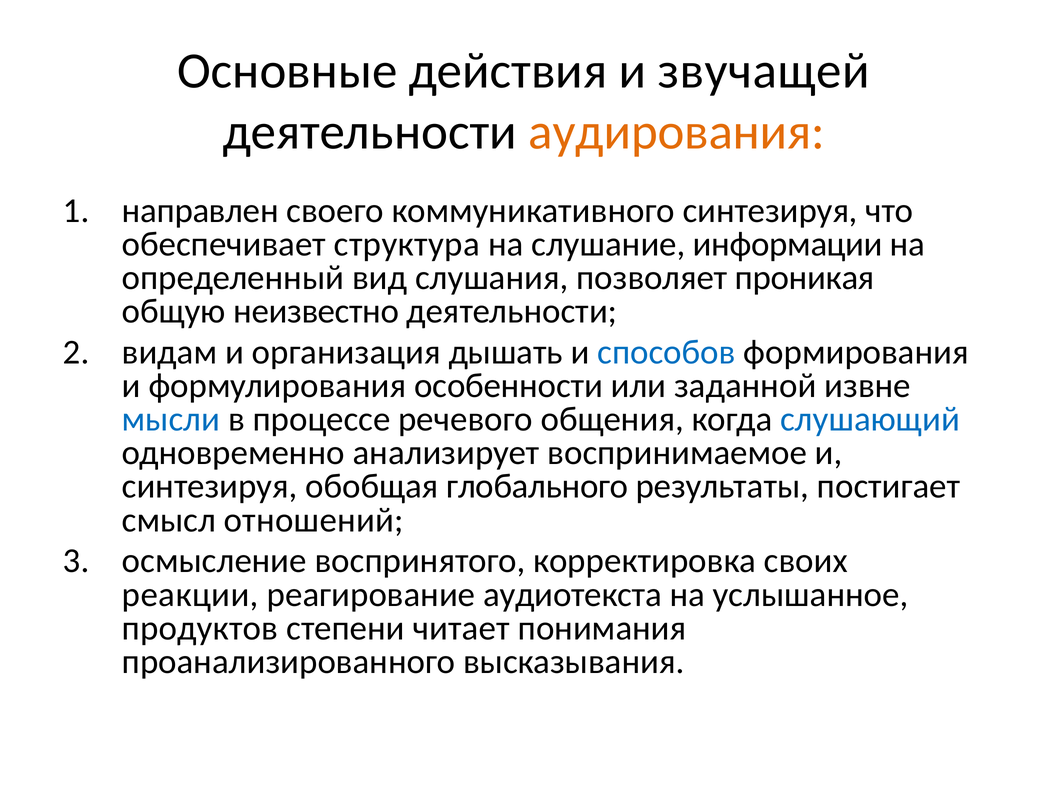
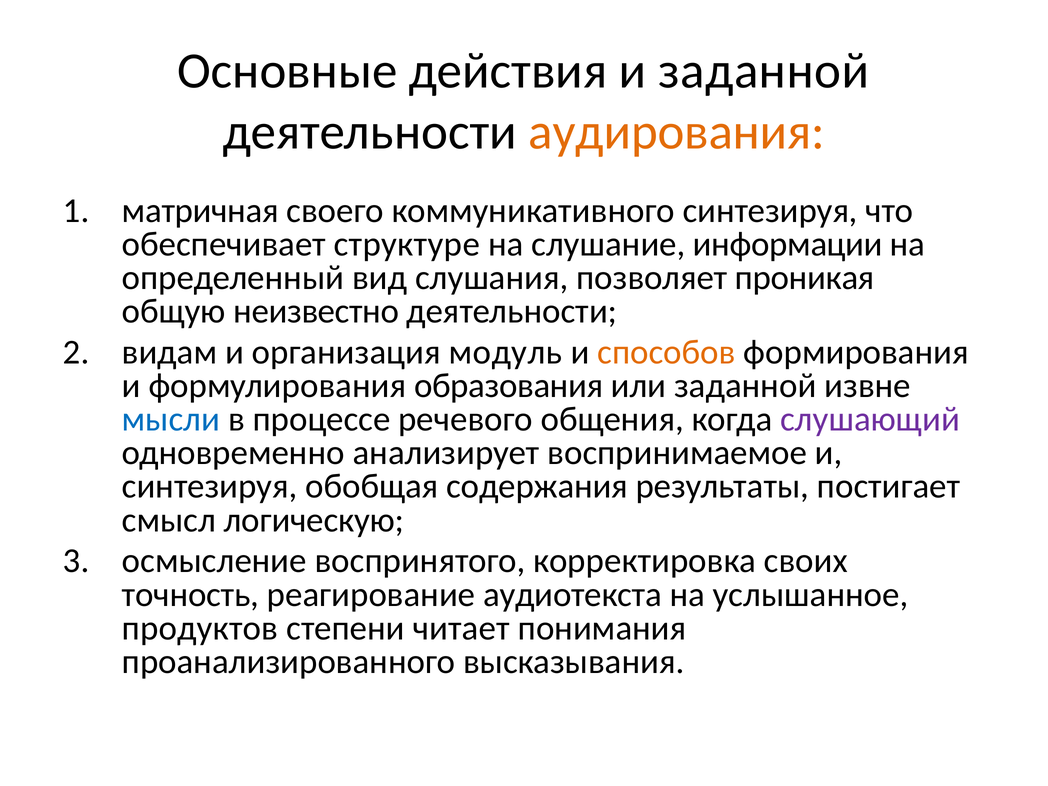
и звучащей: звучащей -> заданной (764, 71)
направлен: направлен -> матричная (200, 211)
структура: структура -> структуре (407, 244)
дышать: дышать -> модуль (505, 352)
способов colour: blue -> orange (666, 352)
особенности: особенности -> образования (509, 386)
слушающий colour: blue -> purple (870, 419)
глобального: глобального -> содержания (537, 486)
отношений: отношений -> логическую (314, 520)
реакции: реакции -> точность (190, 594)
